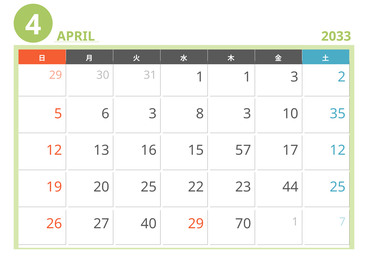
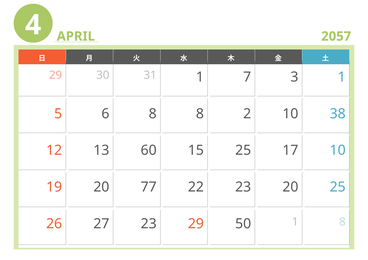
2033: 2033 -> 2057 (336, 36)
1 1: 1 -> 7 (247, 77)
3 2: 2 -> 1 (342, 77)
6 3: 3 -> 8 (153, 114)
8 3: 3 -> 2 (247, 114)
35: 35 -> 38 (338, 114)
16: 16 -> 60 (149, 151)
15 57: 57 -> 25 (243, 151)
17 12: 12 -> 10 (338, 151)
20 25: 25 -> 77 (149, 187)
23 44: 44 -> 20 (290, 187)
27 40: 40 -> 23 (149, 224)
70: 70 -> 50 (243, 224)
1 7: 7 -> 8 (342, 222)
